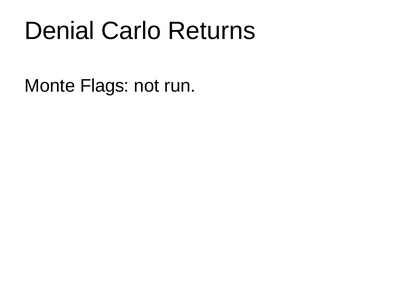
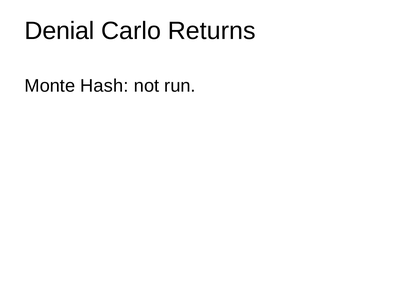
Flags: Flags -> Hash (104, 86)
